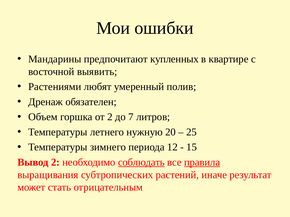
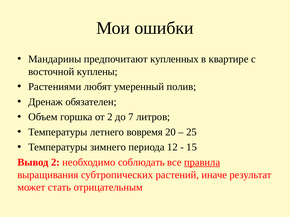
выявить: выявить -> куплены (97, 72)
нужную: нужную -> вовремя (145, 132)
соблюдать underline: present -> none (141, 163)
